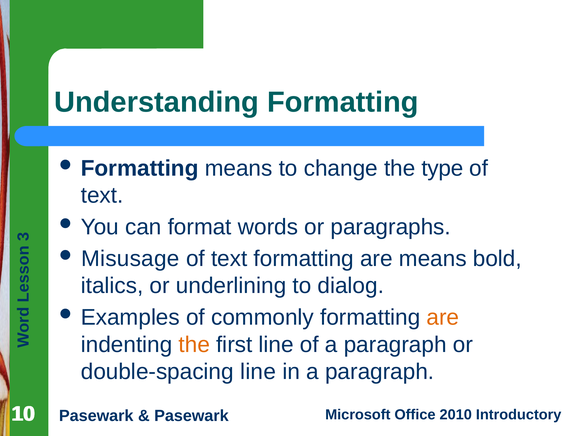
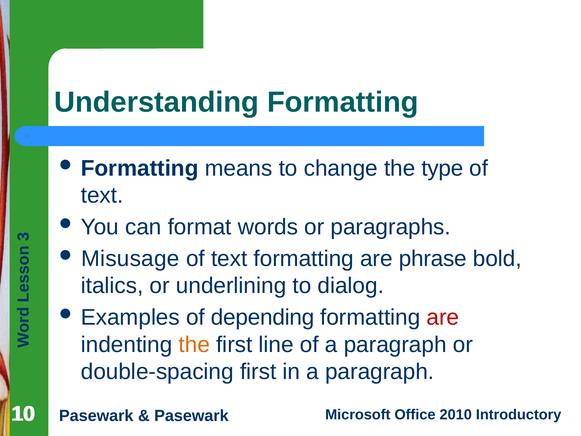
are means: means -> phrase (433, 259)
commonly: commonly -> depending (263, 317)
are colour: orange -> red (443, 317)
double-spacing line: line -> first (258, 372)
